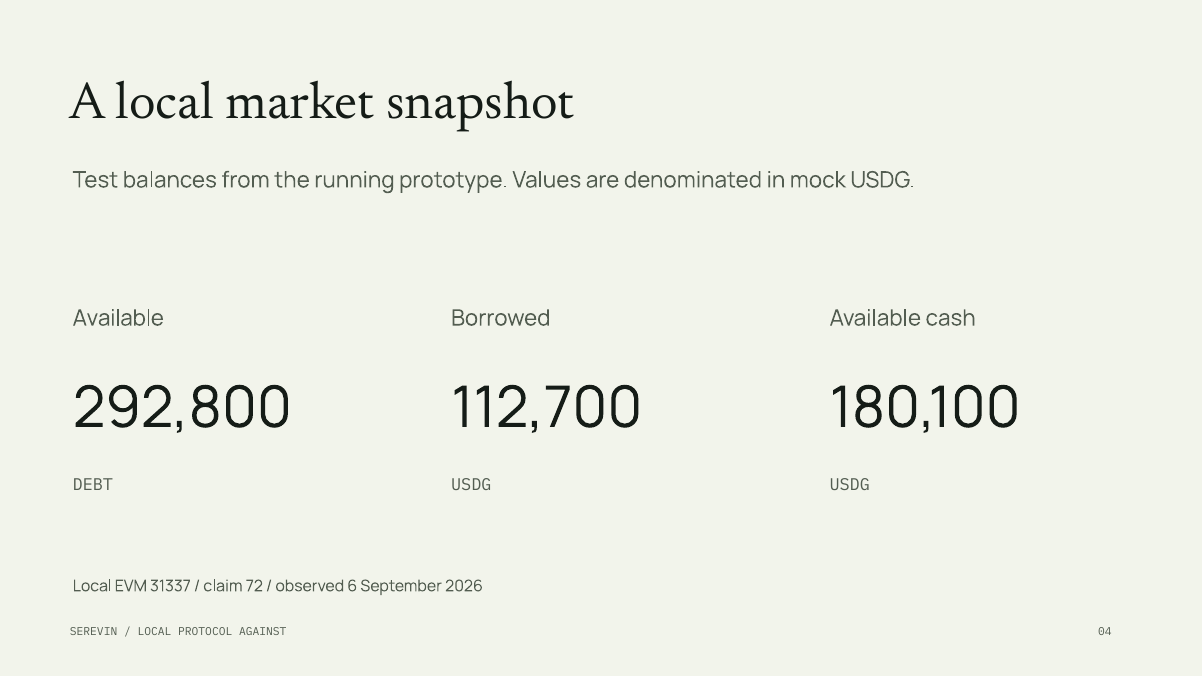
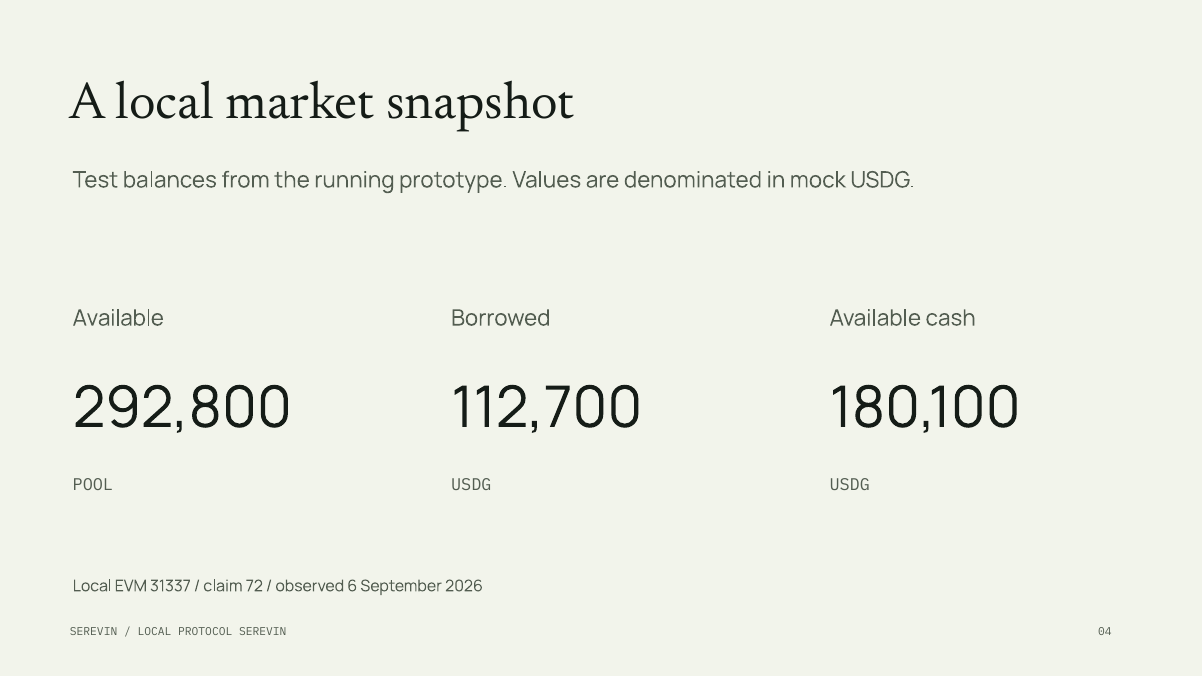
DEBT: DEBT -> POOL (93, 485)
PROTOCOL AGAINST: AGAINST -> SEREVIN (263, 632)
